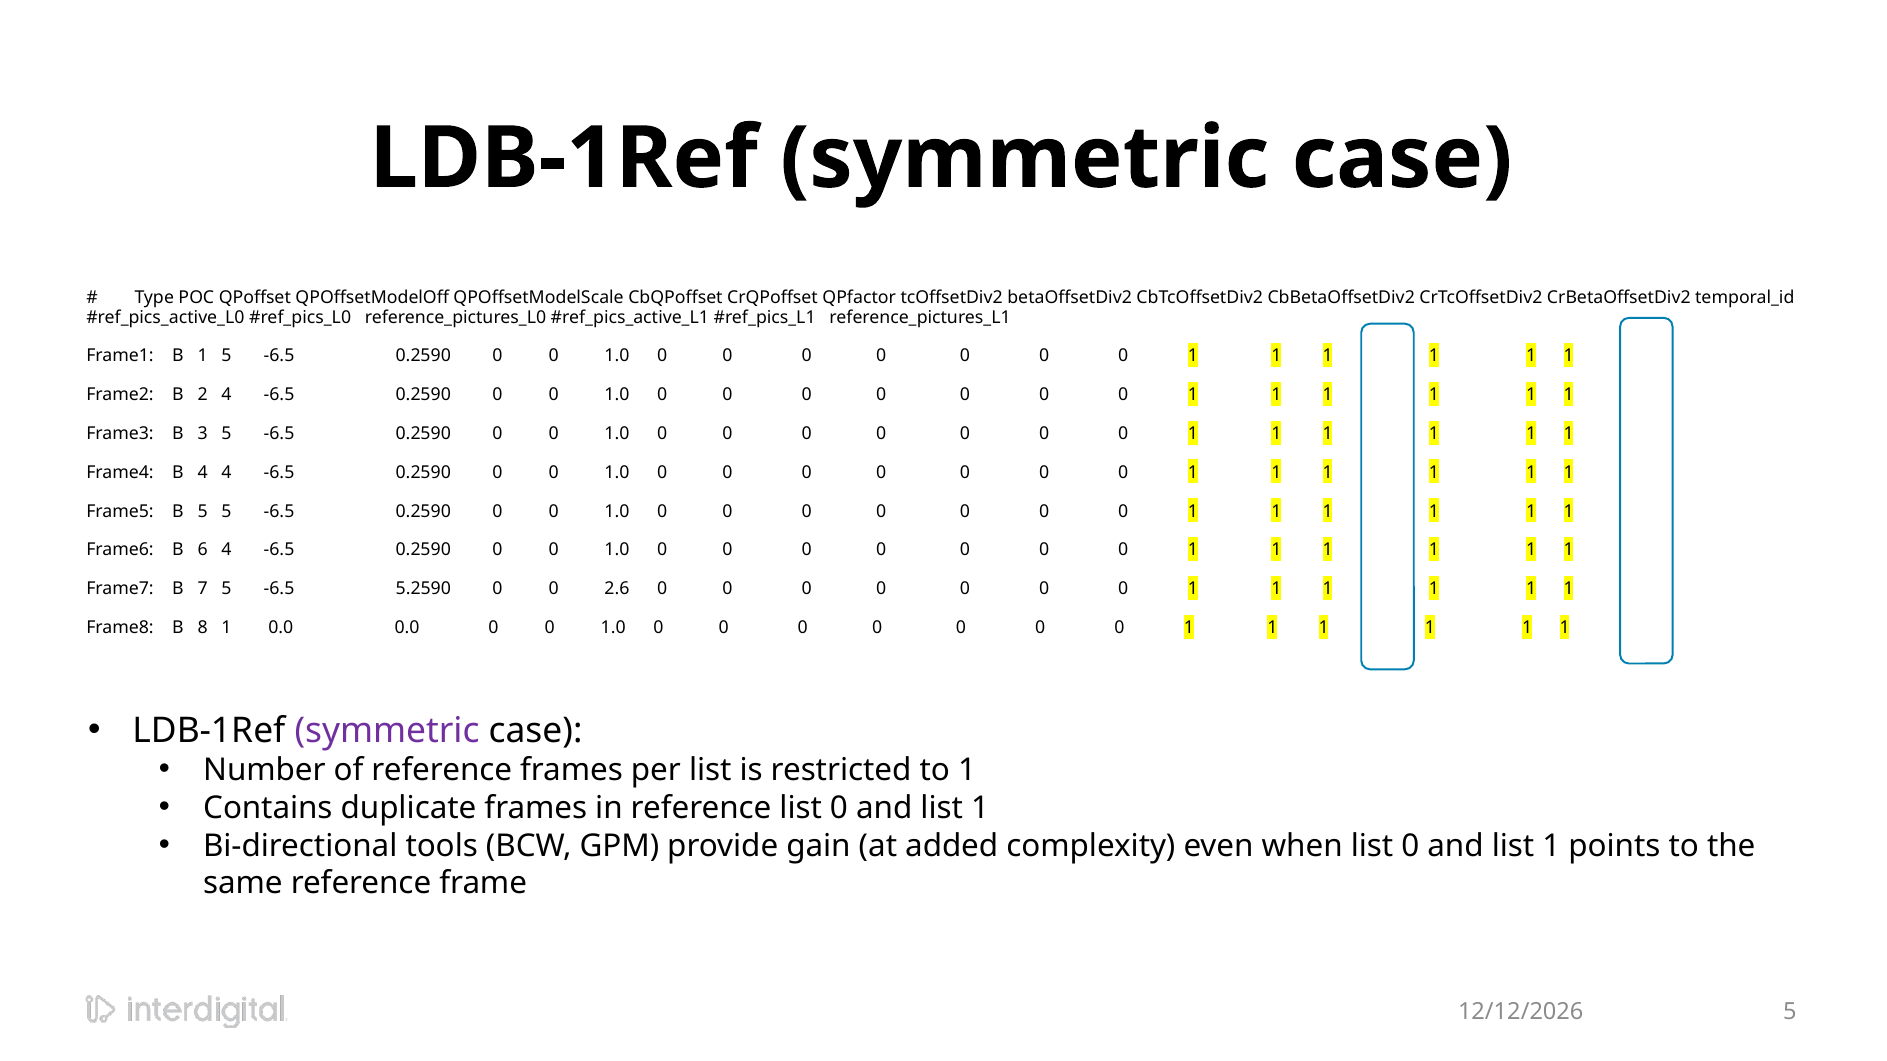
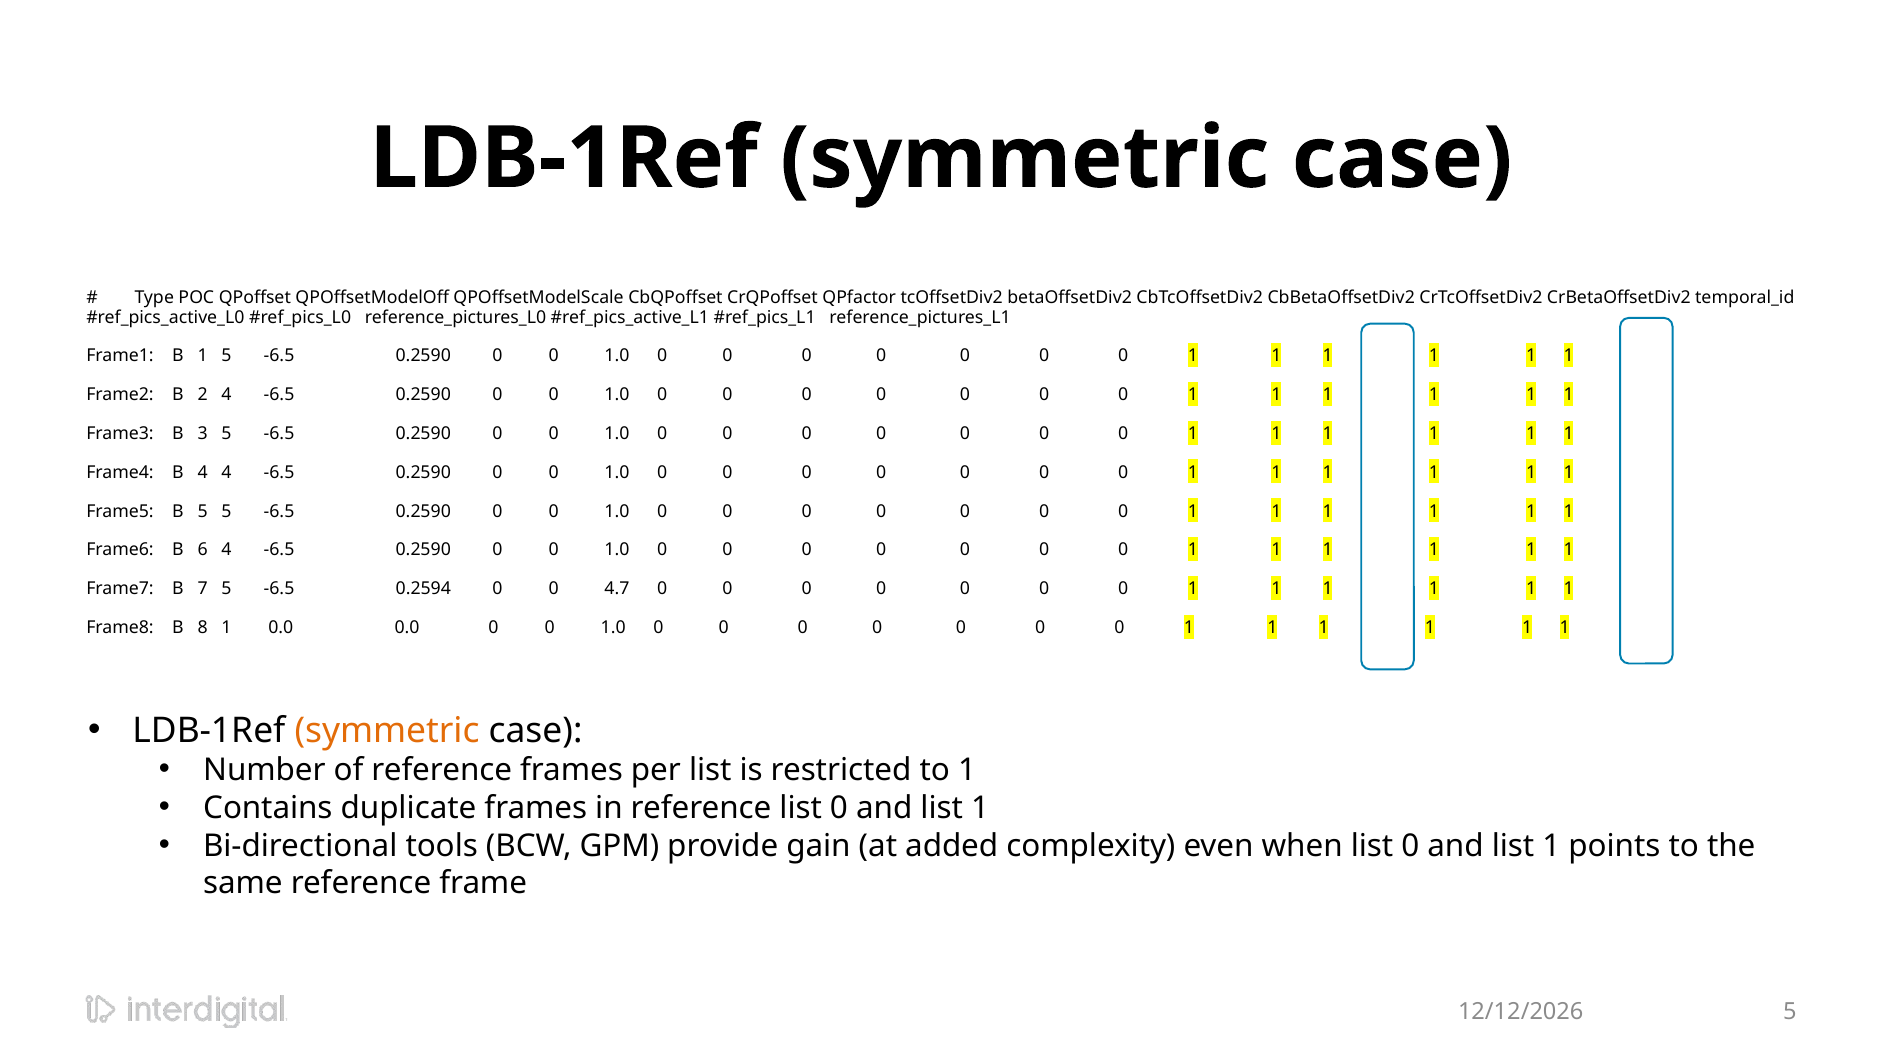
5.2590: 5.2590 -> 0.2594 (423, 589)
2.6: 2.6 -> 4.7 (617, 589)
symmetric colour: purple -> orange (387, 731)
